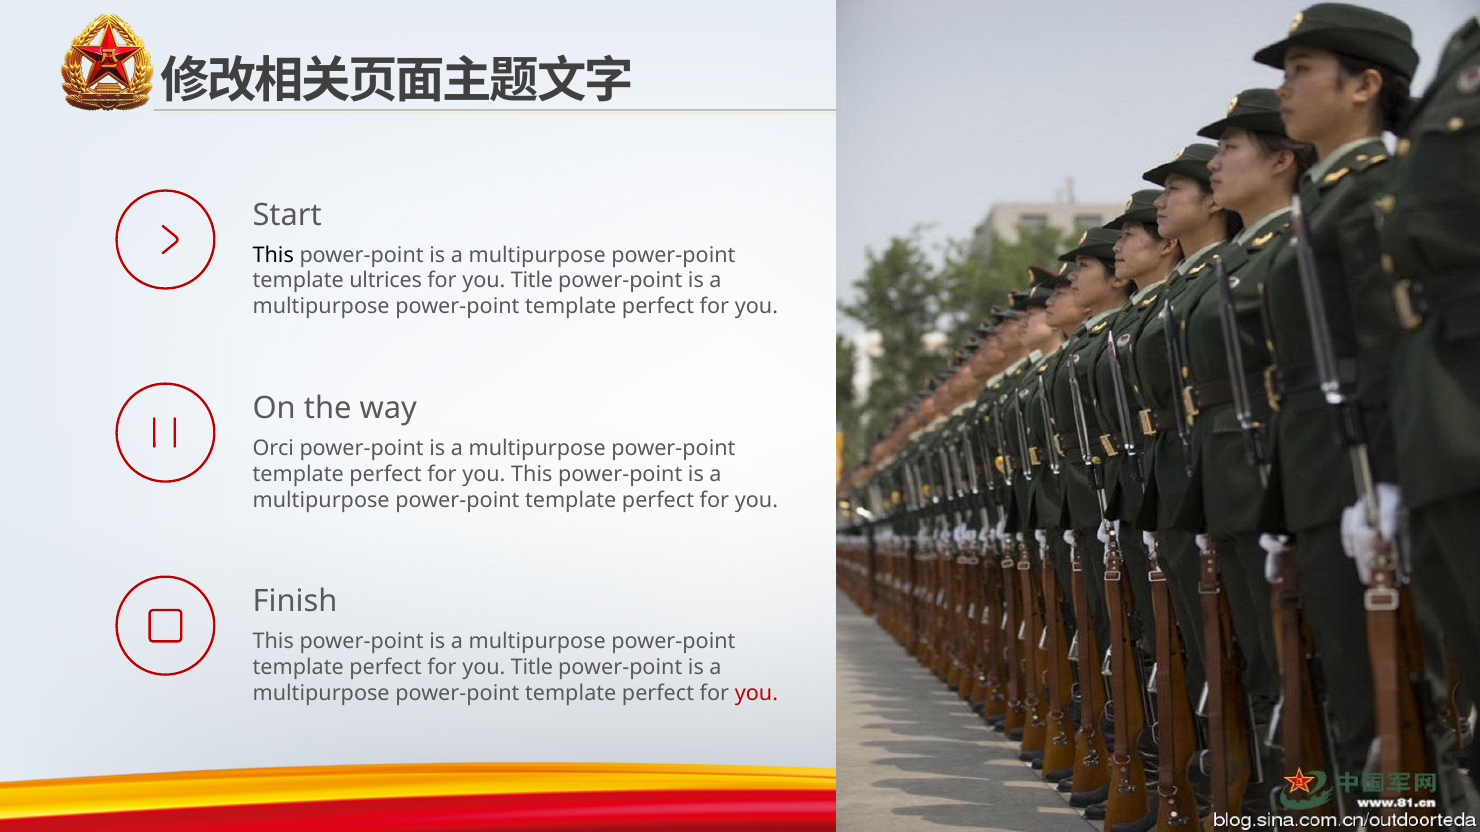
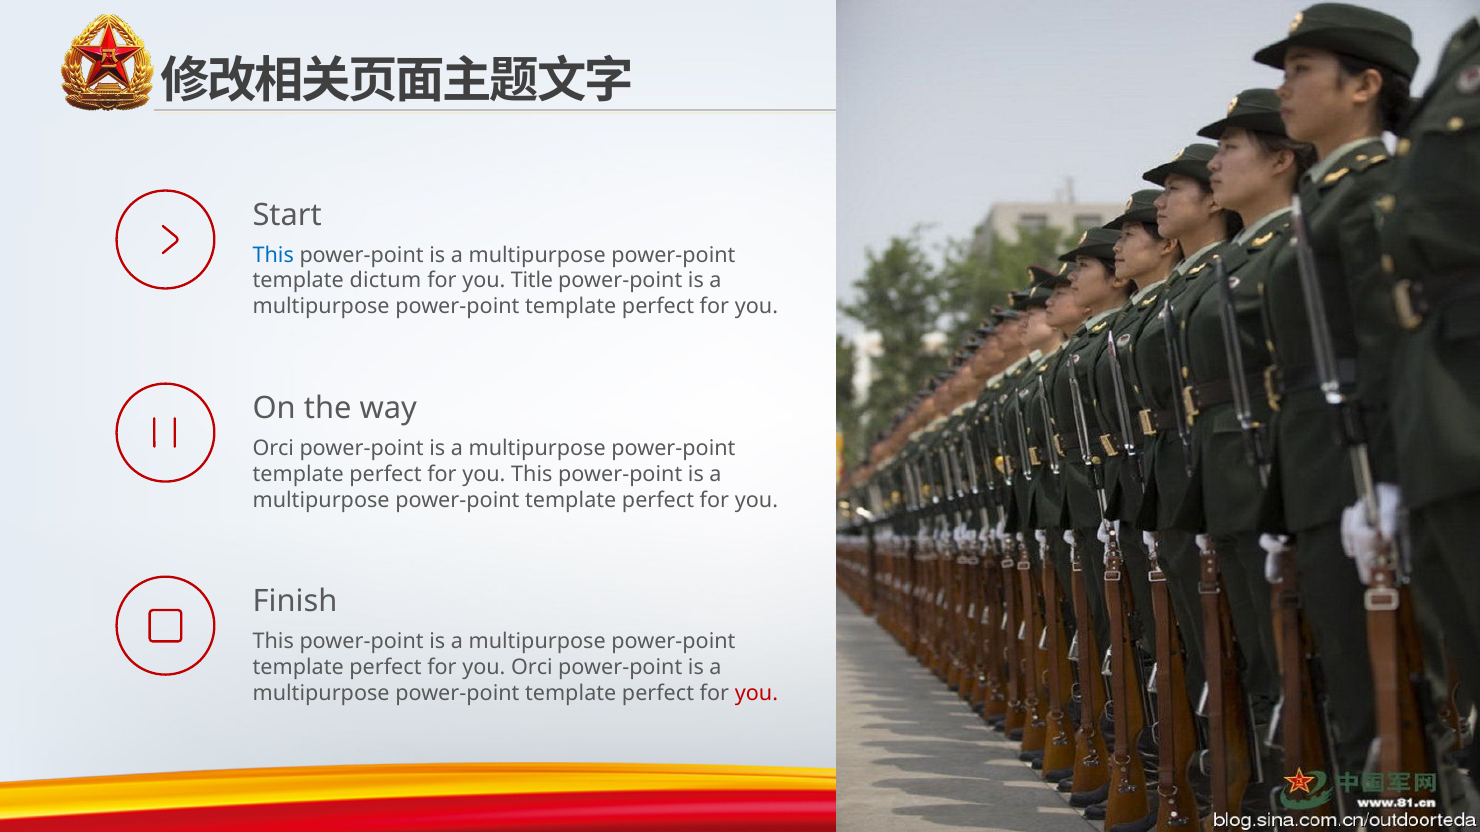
This colour: black -> blue (273, 255)
ultrices: ultrices -> dictum (385, 281)
perfect for you Title: Title -> Orci (532, 668)
